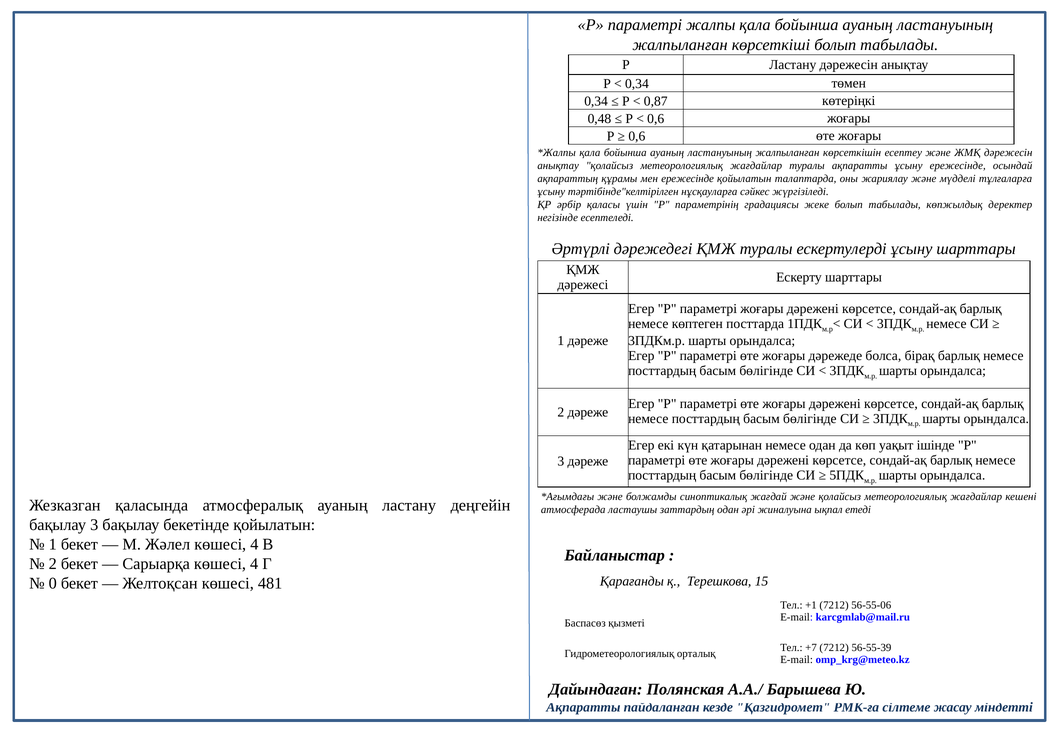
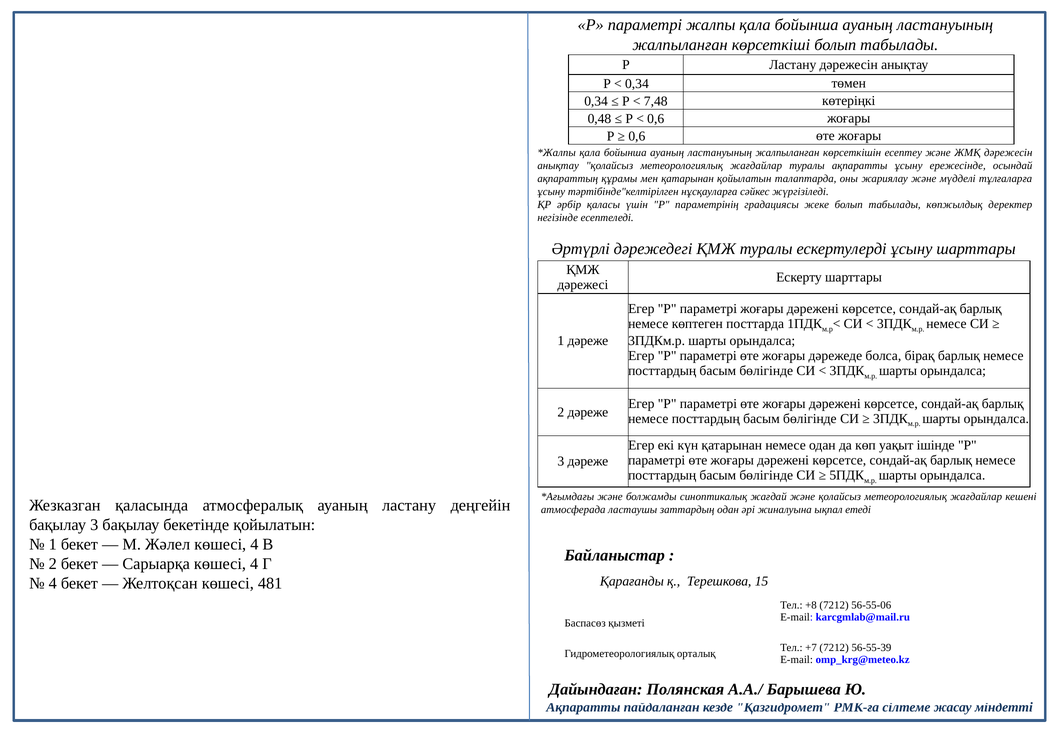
0,87: 0,87 -> 7,48 (656, 101)
мен ережесінде: ережесінде -> қатарынан (688, 179)
0: 0 -> 4 (53, 584)
+1: +1 -> +8 (811, 605)
